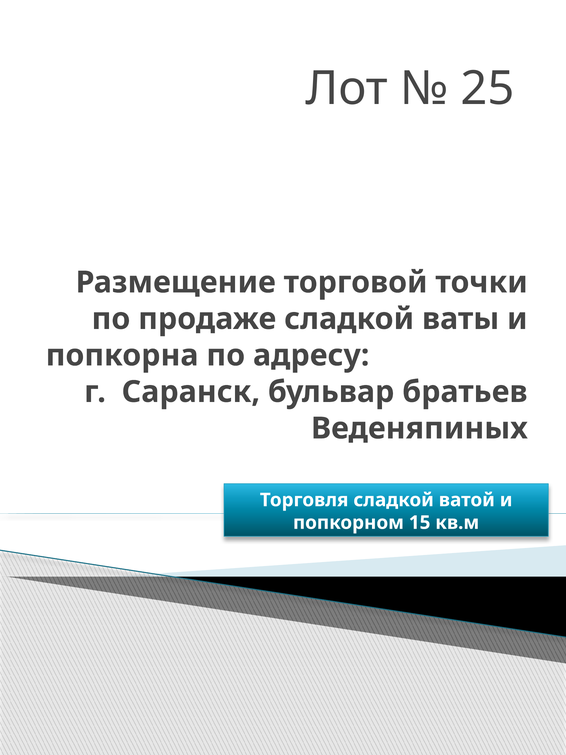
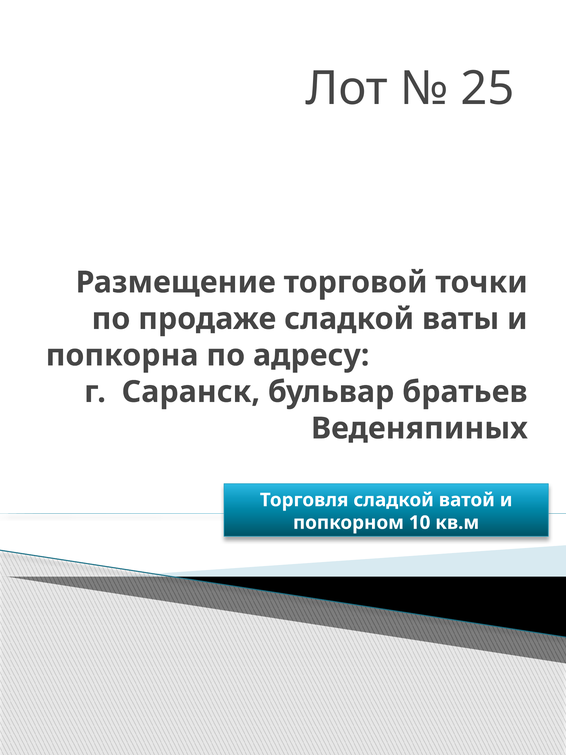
15: 15 -> 10 (420, 522)
